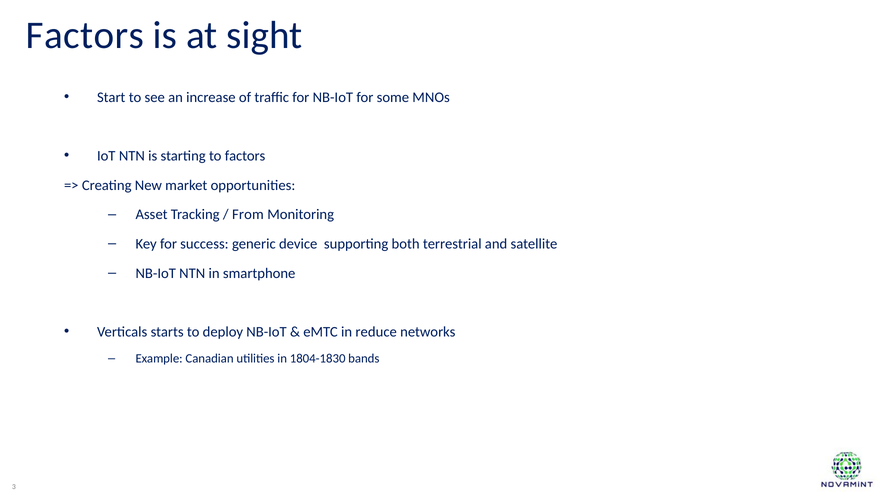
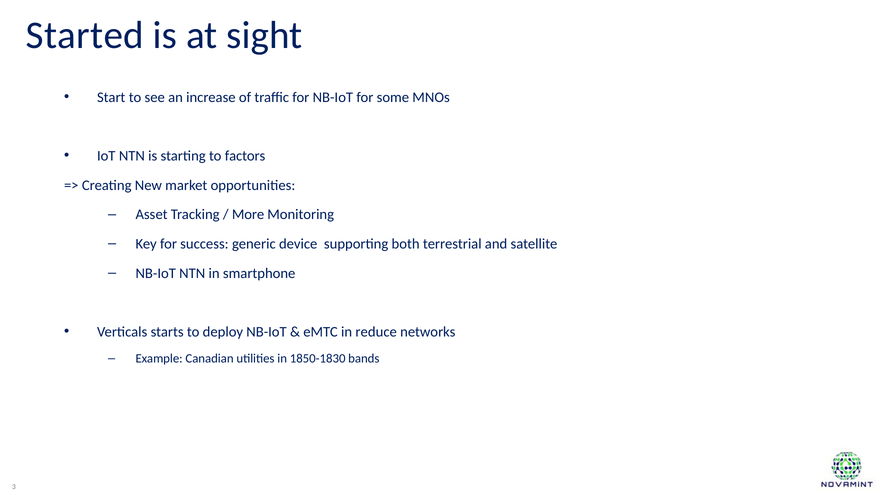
Factors: Factors -> Started (85, 35)
From: From -> More (248, 215)
1804-1830: 1804-1830 -> 1850-1830 (318, 359)
